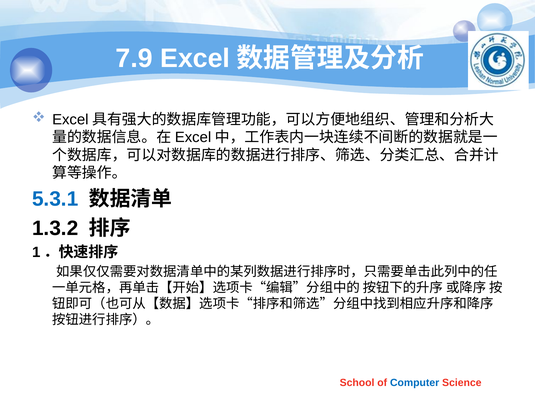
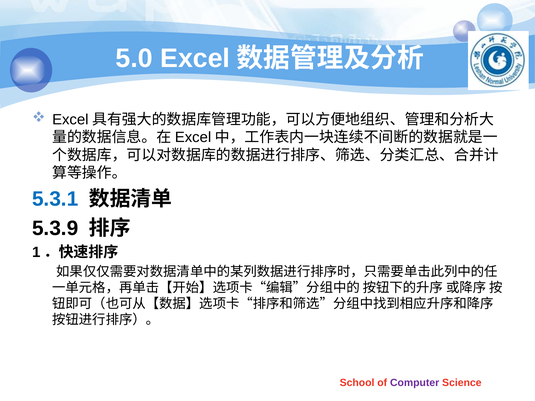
7.9: 7.9 -> 5.0 (134, 58)
1.3.2: 1.3.2 -> 5.3.9 (55, 228)
Computer colour: blue -> purple (415, 383)
